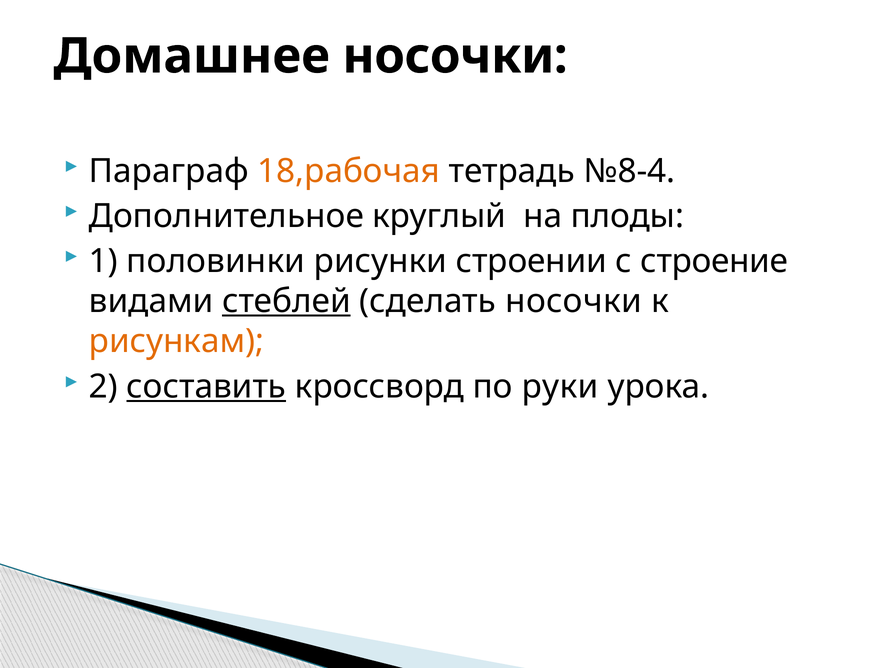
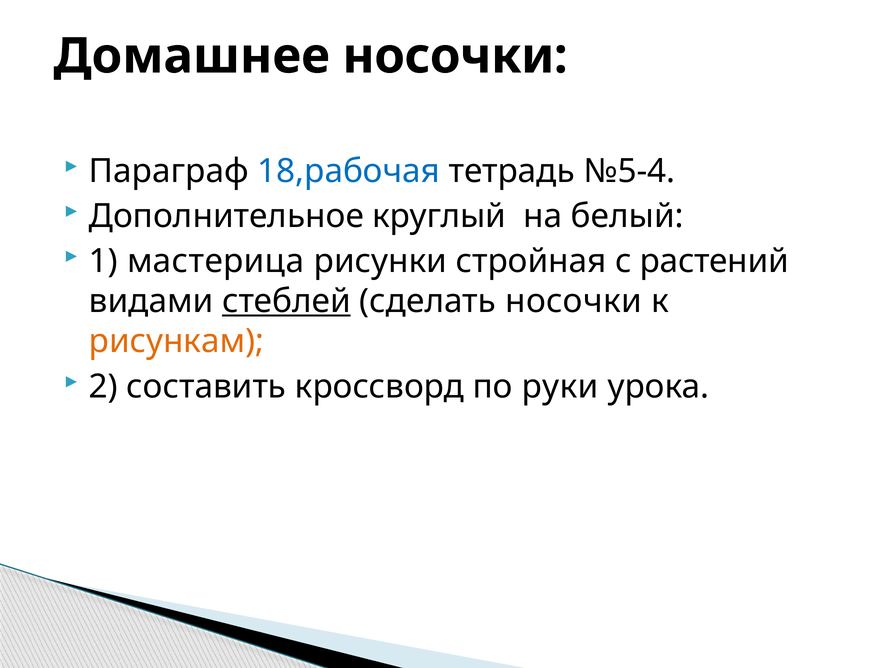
18,рабочая colour: orange -> blue (349, 171)
№8-4: №8-4 -> №5-4 (629, 171)
плоды: плоды -> белый (627, 216)
половинки: половинки -> мастерица (216, 261)
строении: строении -> стройная (531, 261)
строение: строение -> растений (714, 261)
составить underline: present -> none (206, 386)
